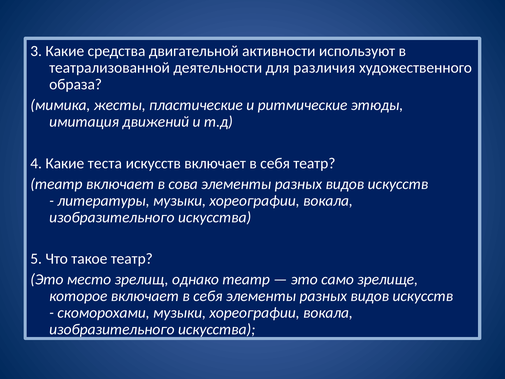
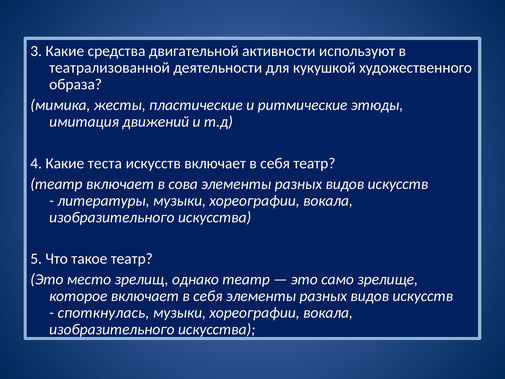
различия: различия -> кукушкой (324, 68)
скоморохами: скоморохами -> споткнулась (103, 313)
